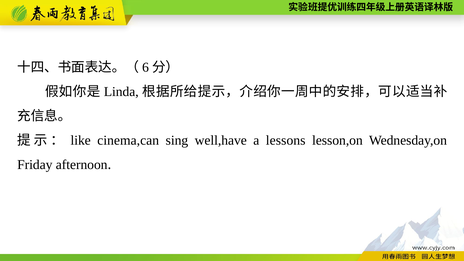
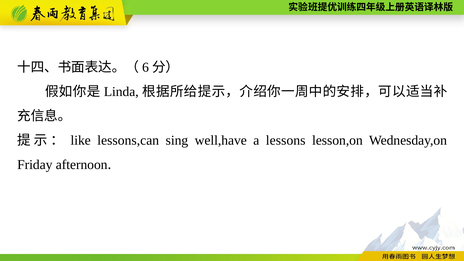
cinema,can: cinema,can -> lessons,can (128, 140)
